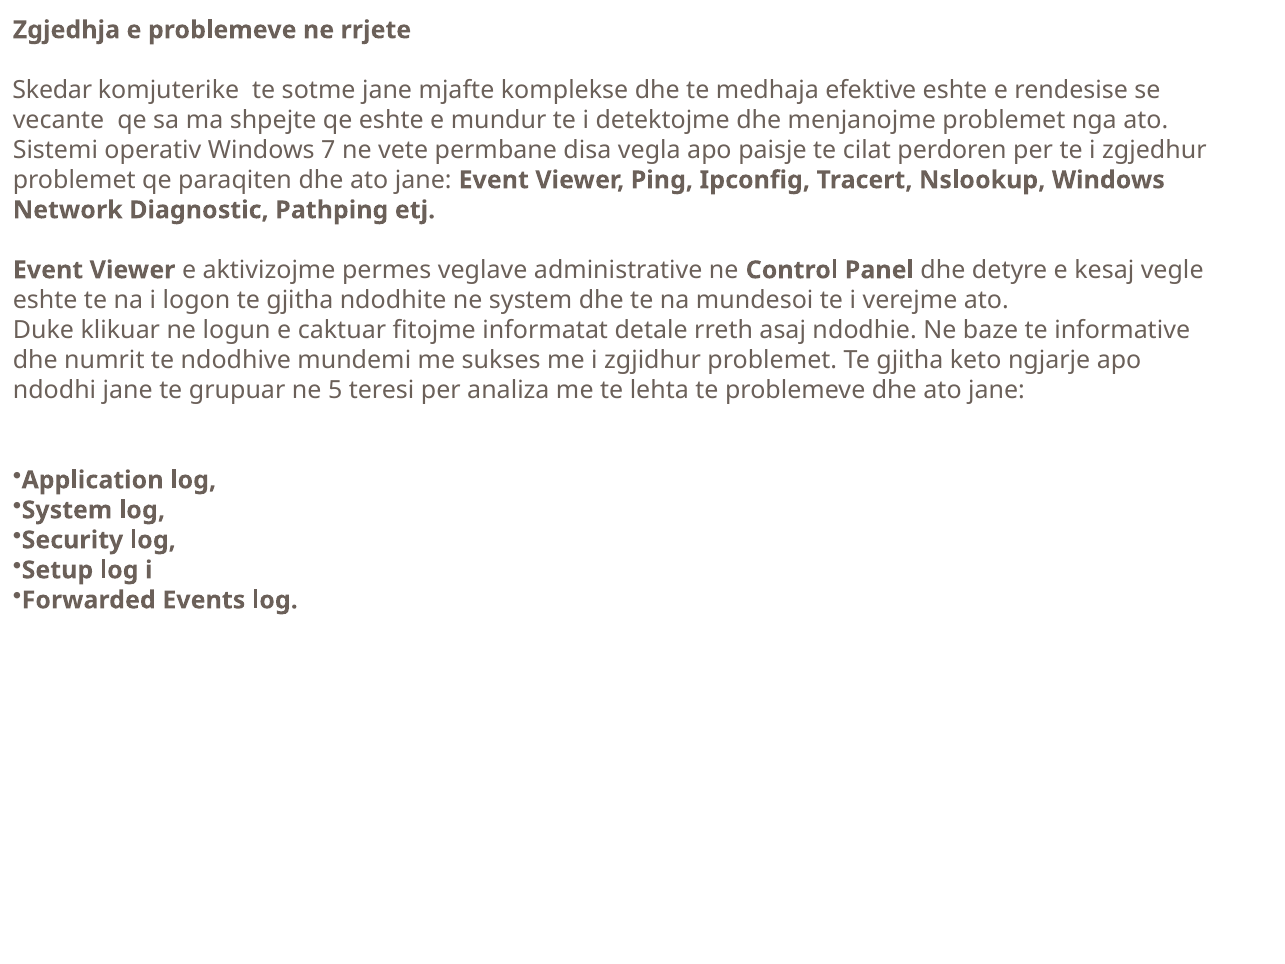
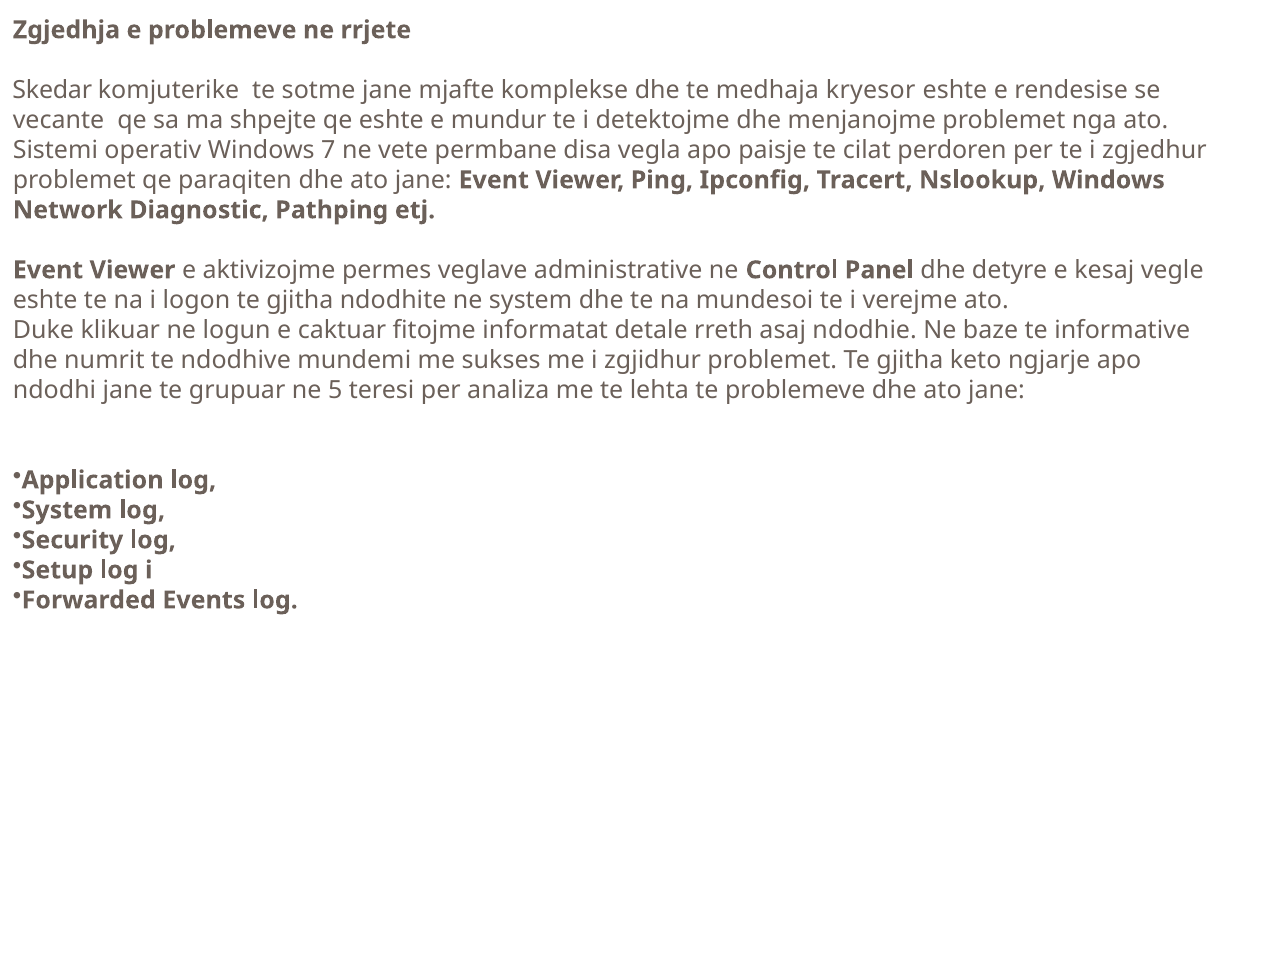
efektive: efektive -> kryesor (871, 90)
